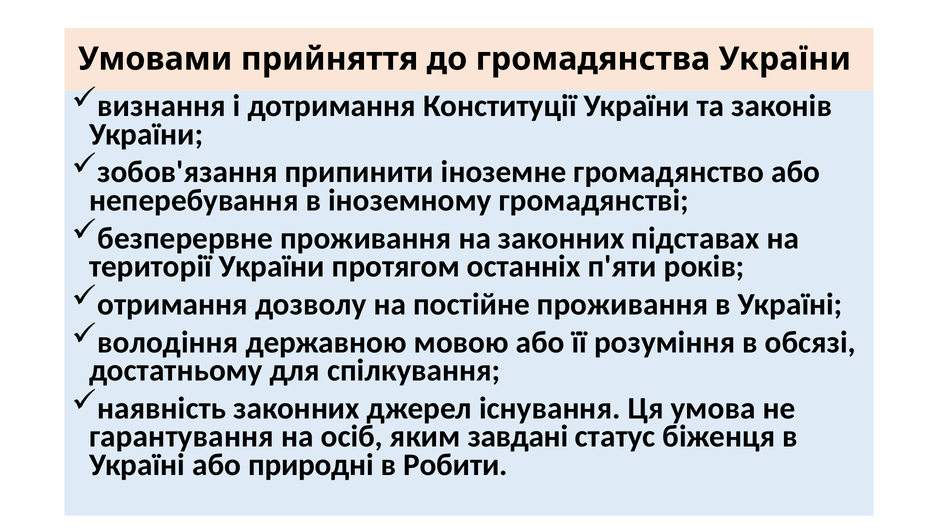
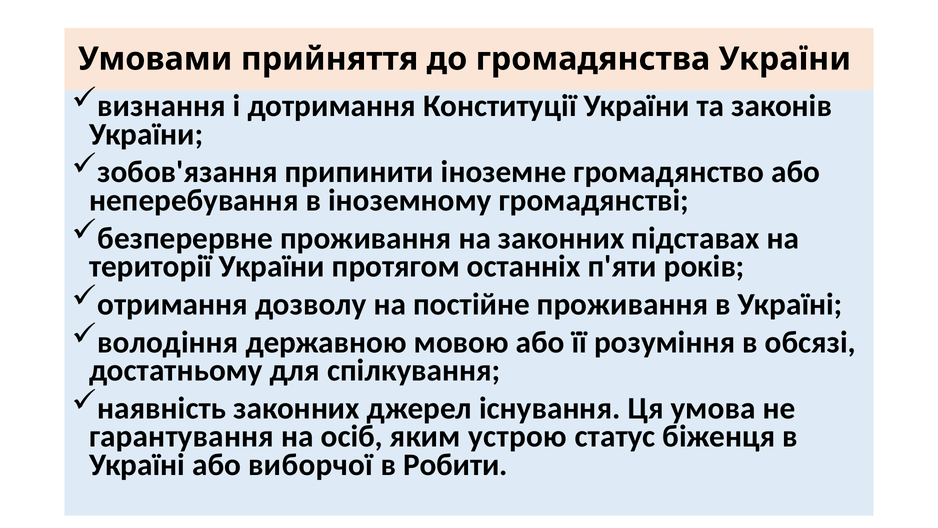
завдані: завдані -> устрою (518, 436)
природні: природні -> виборчої (311, 464)
